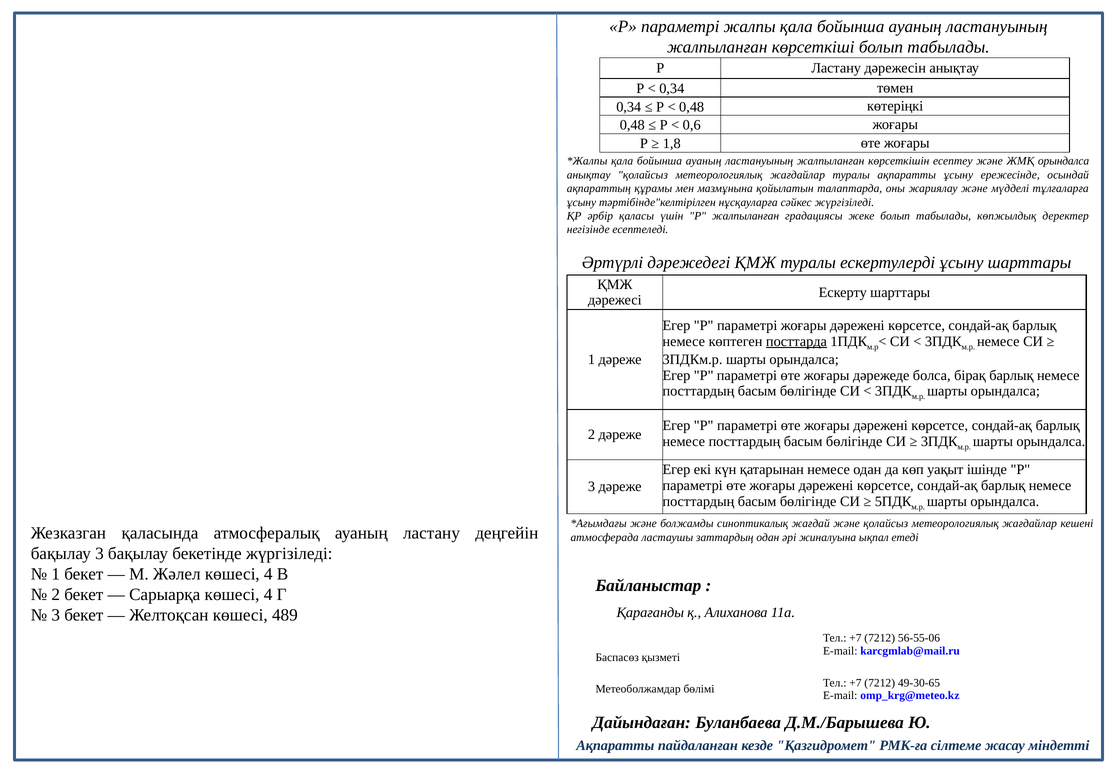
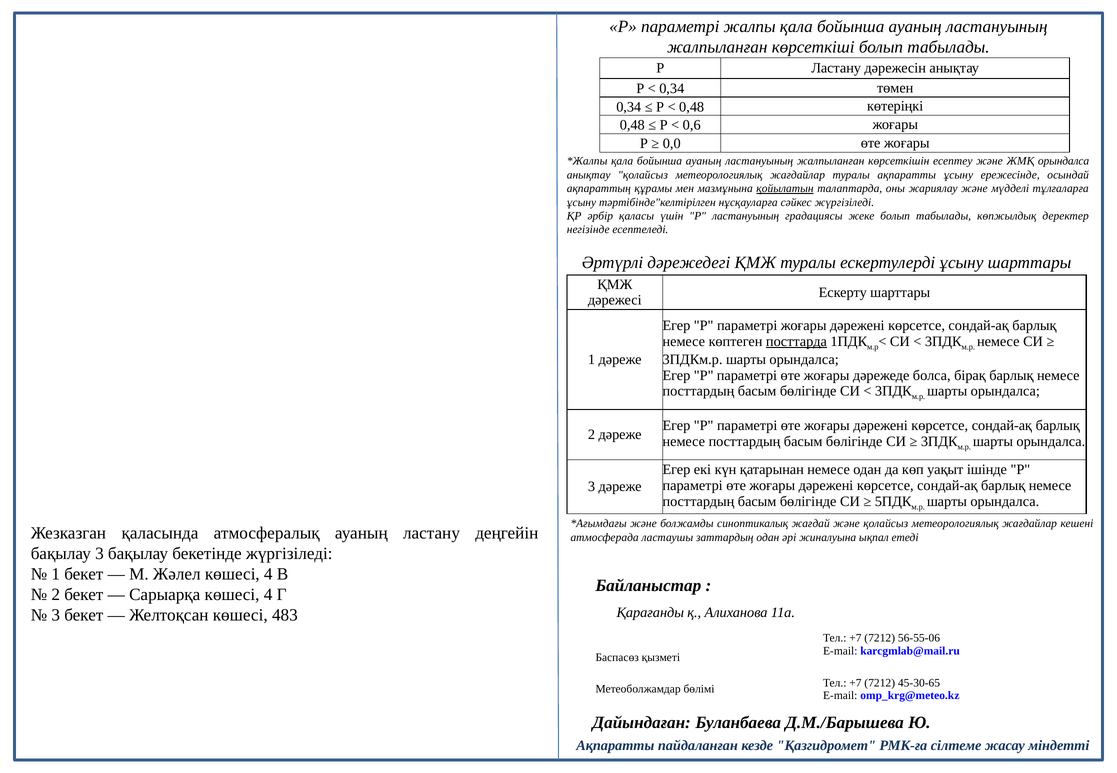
1,8: 1,8 -> 0,0 (672, 144)
қойылатын underline: none -> present (785, 189)
Р жалпыланған: жалпыланған -> ластануының (746, 216)
489: 489 -> 483 (285, 616)
49-30-65: 49-30-65 -> 45-30-65 (919, 683)
